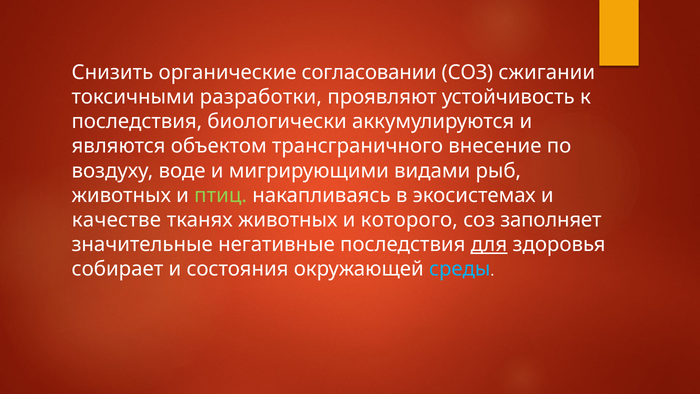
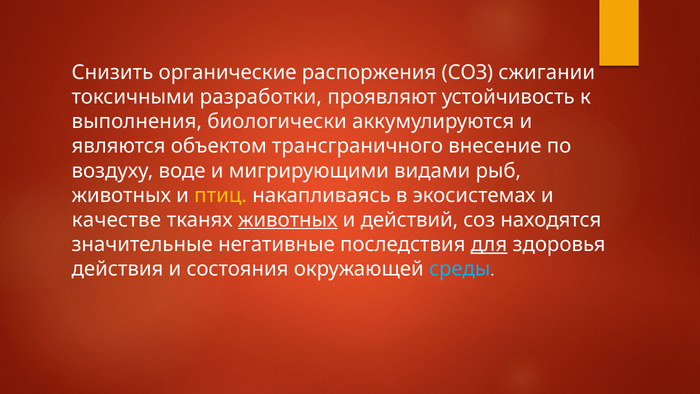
согласовании: согласовании -> распоржения (369, 73)
последствия: последствия -> выполнения (137, 122)
птиц colour: light green -> yellow (221, 195)
животных underline: none -> present (288, 220)
которого: которого -> действий (409, 220)
заполняет: заполняет -> находятся (551, 220)
собирает: собирает -> действия (117, 269)
